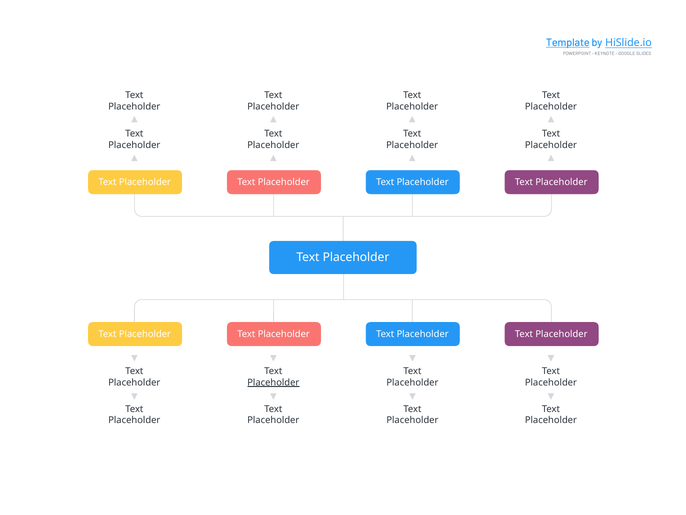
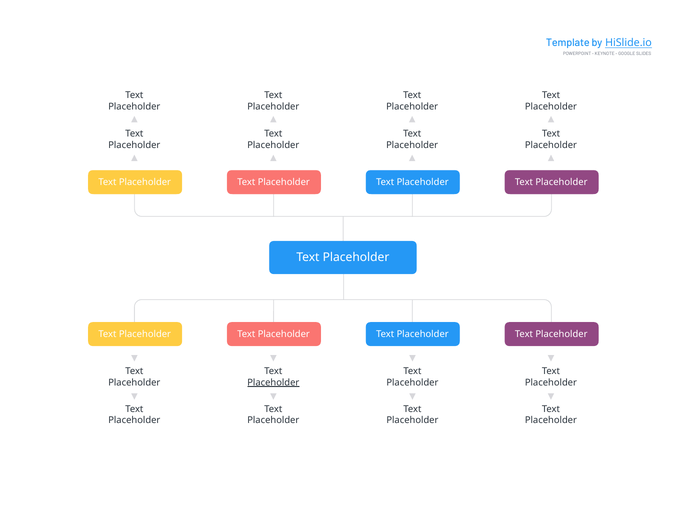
Template underline: present -> none (568, 43)
